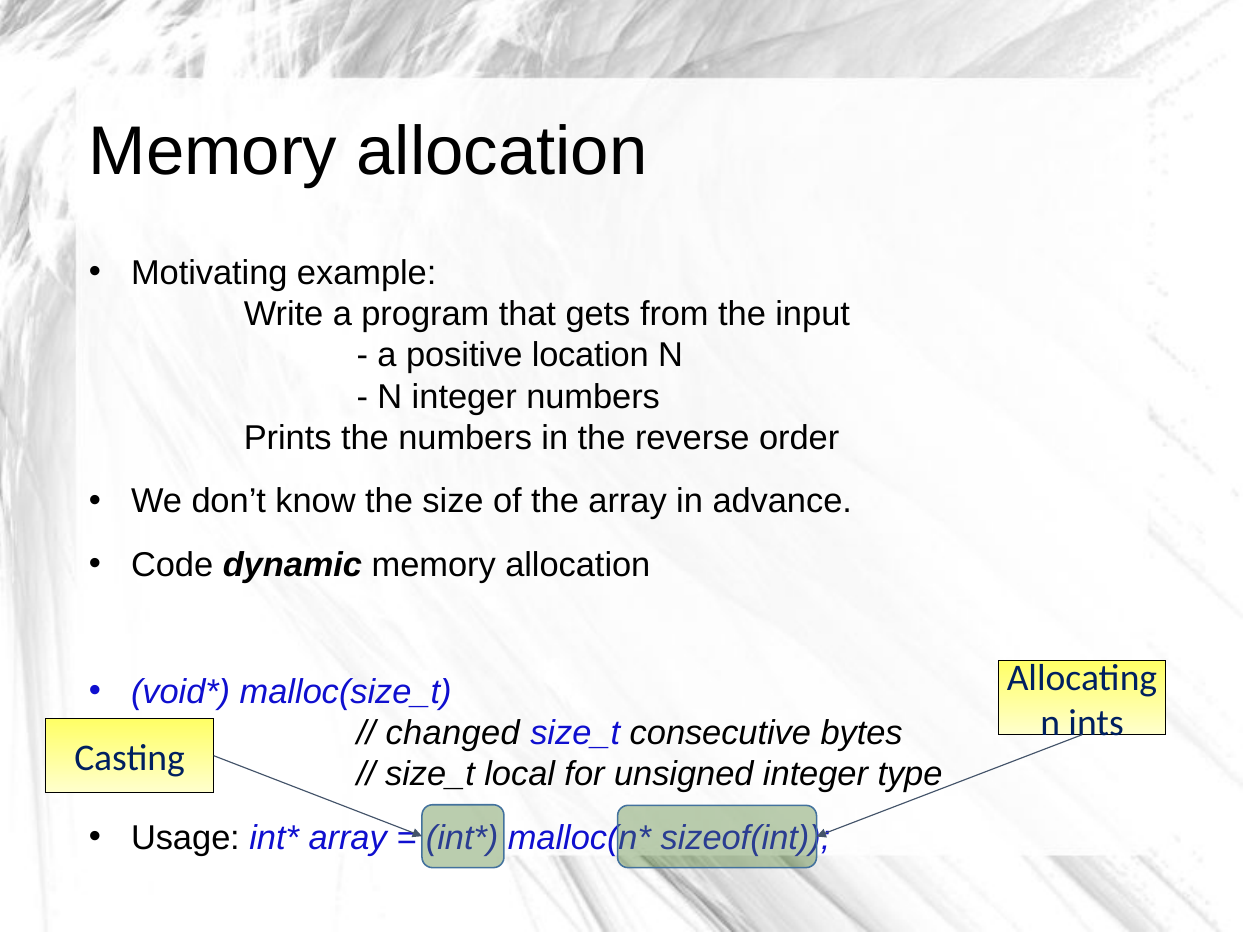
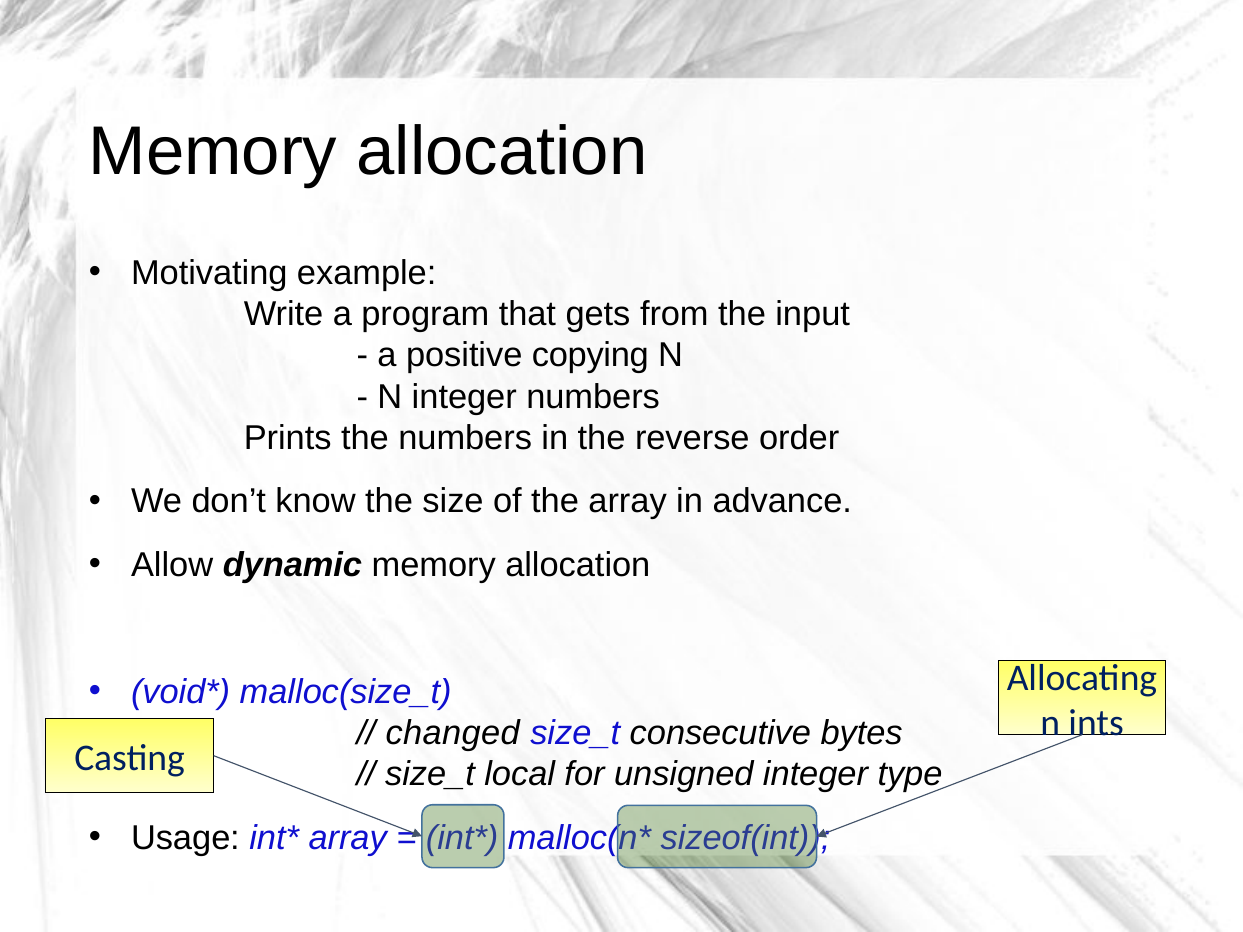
location: location -> copying (590, 355)
Code: Code -> Allow (172, 565)
